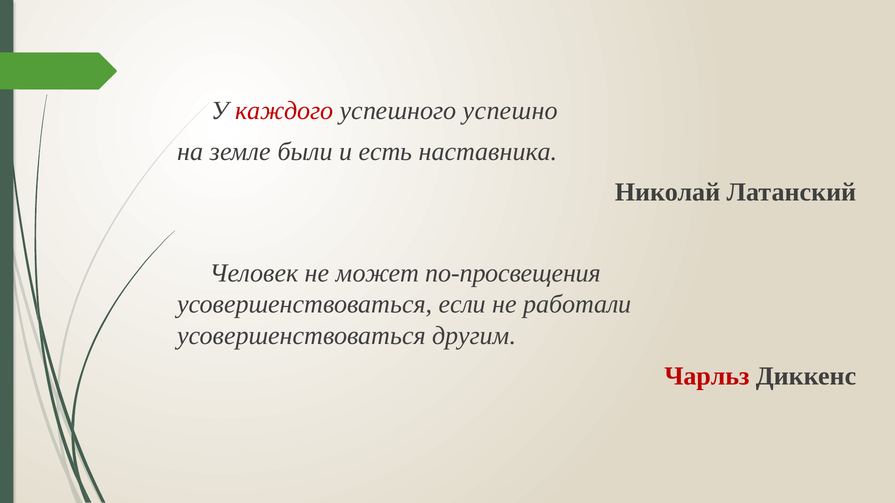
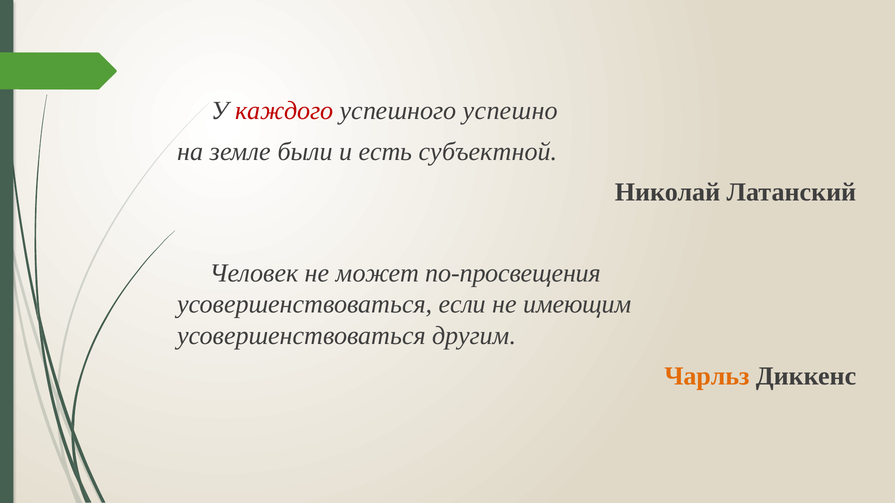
наставника: наставника -> субъектной (488, 152)
работали: работали -> имеющим (577, 305)
Чарльз colour: red -> orange (707, 376)
